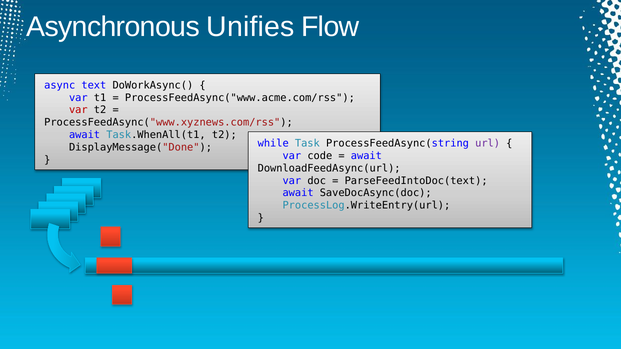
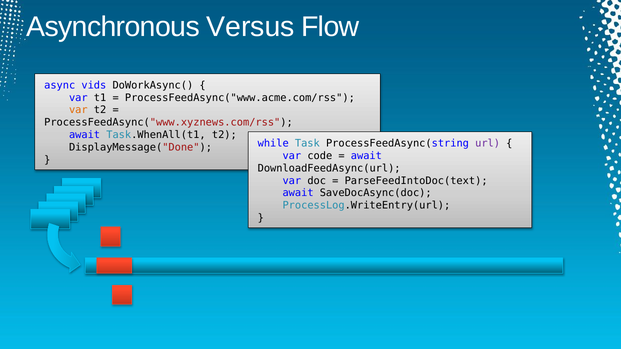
Unifies: Unifies -> Versus (251, 27)
text: text -> vids (94, 85)
var colour: red -> orange (78, 110)
